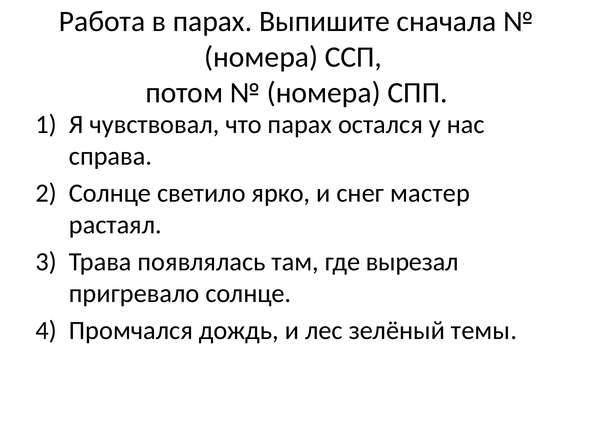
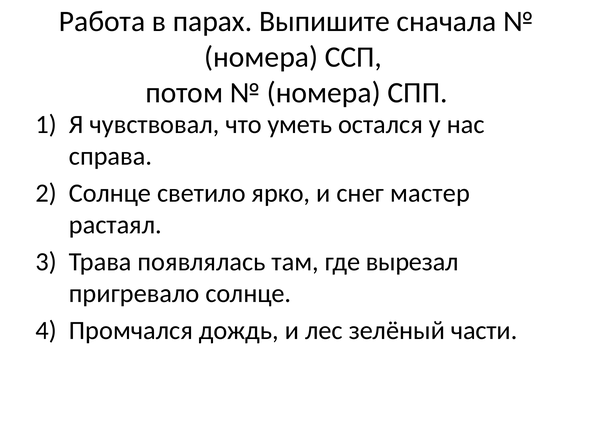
что парах: парах -> уметь (300, 124)
темы: темы -> части (484, 330)
